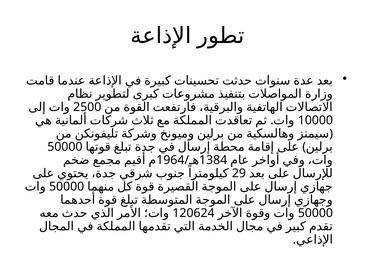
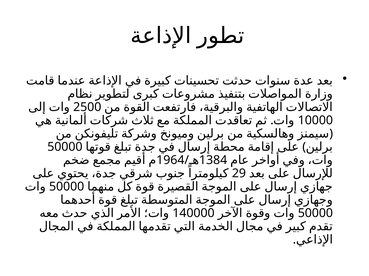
120624: 120624 -> 140000 (193, 214)
